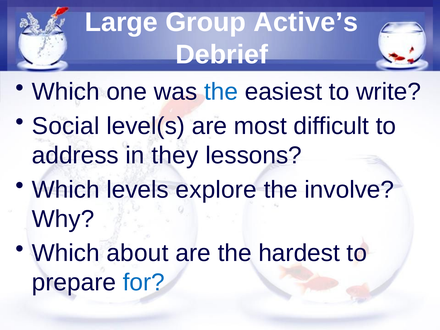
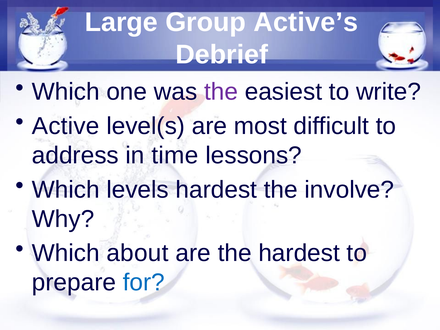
the colour: blue -> purple (221, 92)
Social: Social -> Active (66, 126)
they: they -> time (175, 155)
levels explore: explore -> hardest (216, 190)
